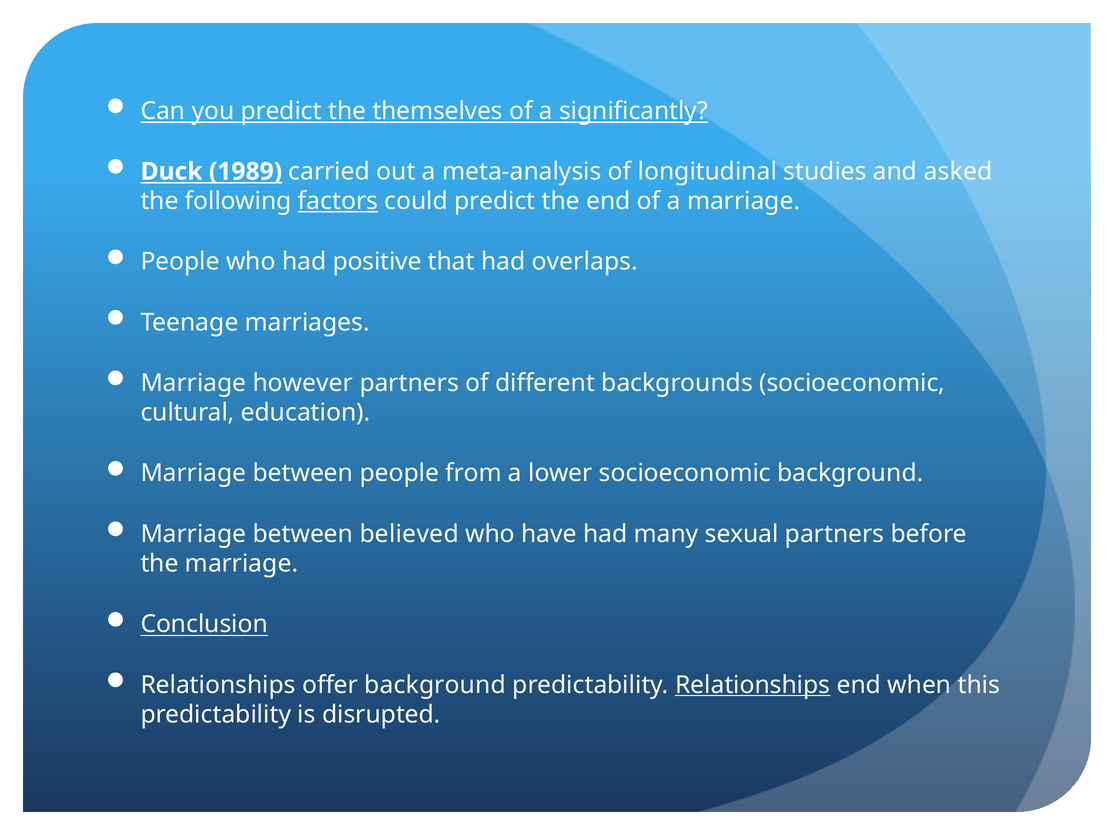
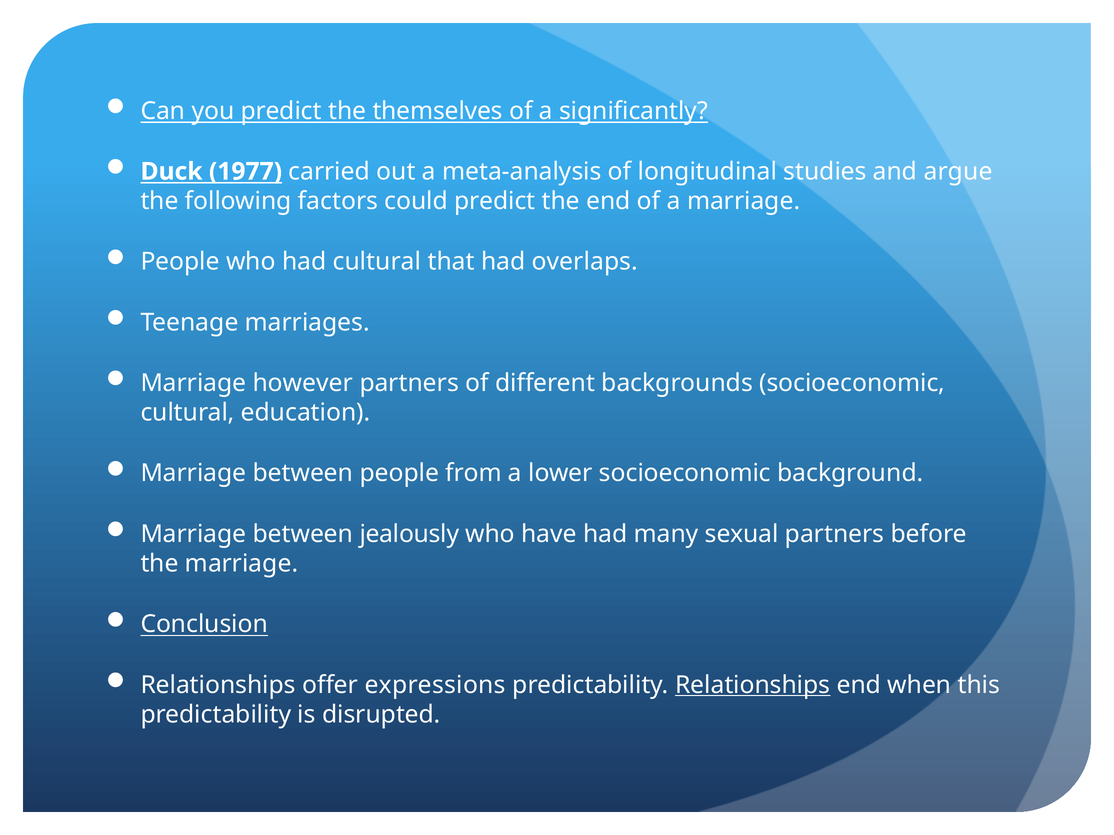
1989: 1989 -> 1977 (245, 172)
asked: asked -> argue (958, 172)
factors underline: present -> none (338, 201)
had positive: positive -> cultural (377, 262)
believed: believed -> jealously (409, 534)
offer background: background -> expressions (435, 685)
